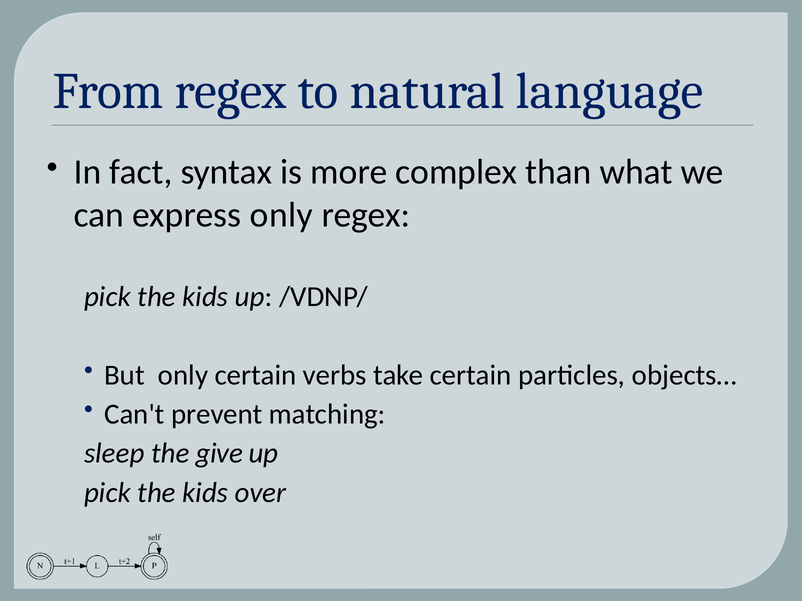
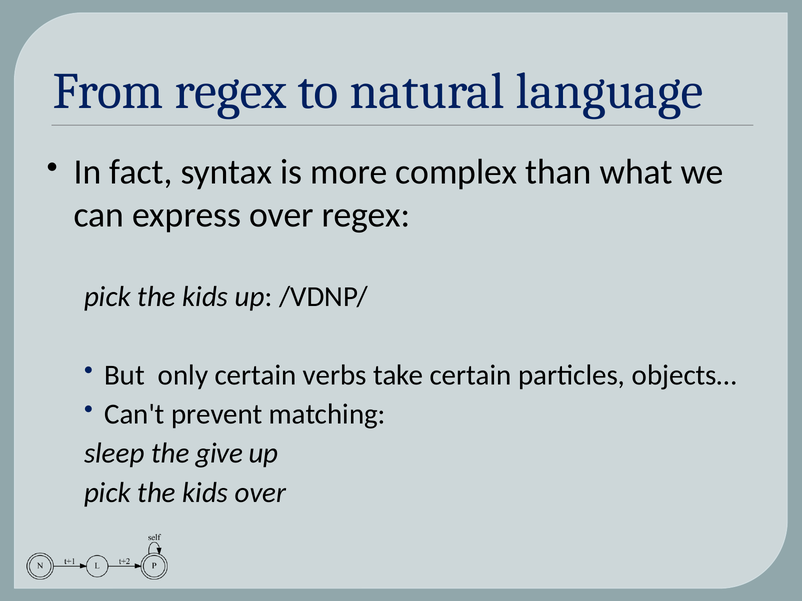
express only: only -> over (282, 215)
